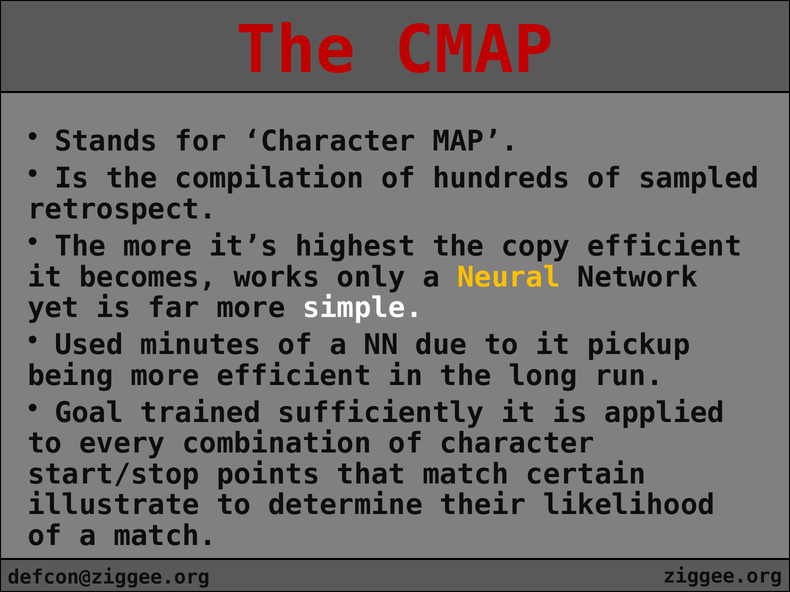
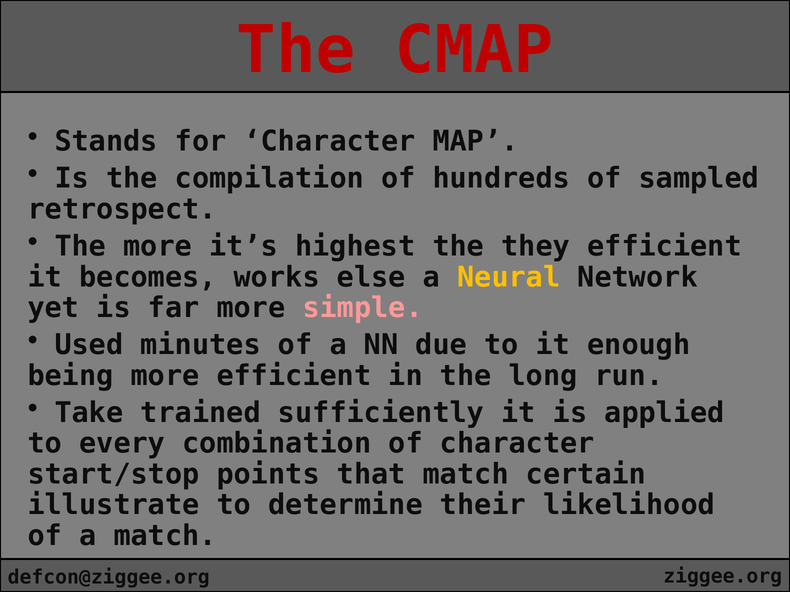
copy: copy -> they (536, 247)
only: only -> else (371, 277)
simple colour: white -> pink (363, 308)
pickup: pickup -> enough (639, 345)
Goal: Goal -> Take (89, 413)
